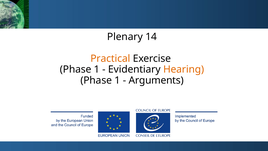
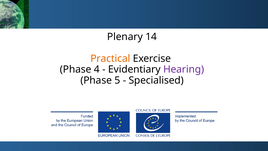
1: 1 -> 4 (97, 69)
Hearing colour: orange -> purple (184, 69)
1: 1 -> 5 (117, 80)
Arguments: Arguments -> Specialised (156, 80)
